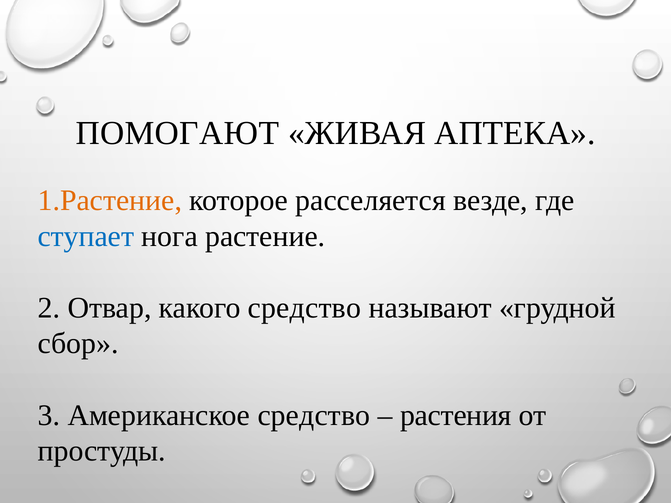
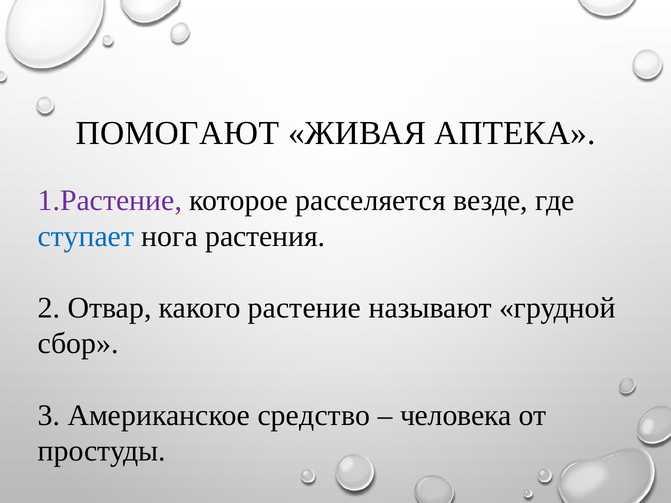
1.Растение colour: orange -> purple (110, 201)
растение: растение -> растения (265, 236)
какого средство: средство -> растение (305, 308)
растения: растения -> человека (456, 415)
